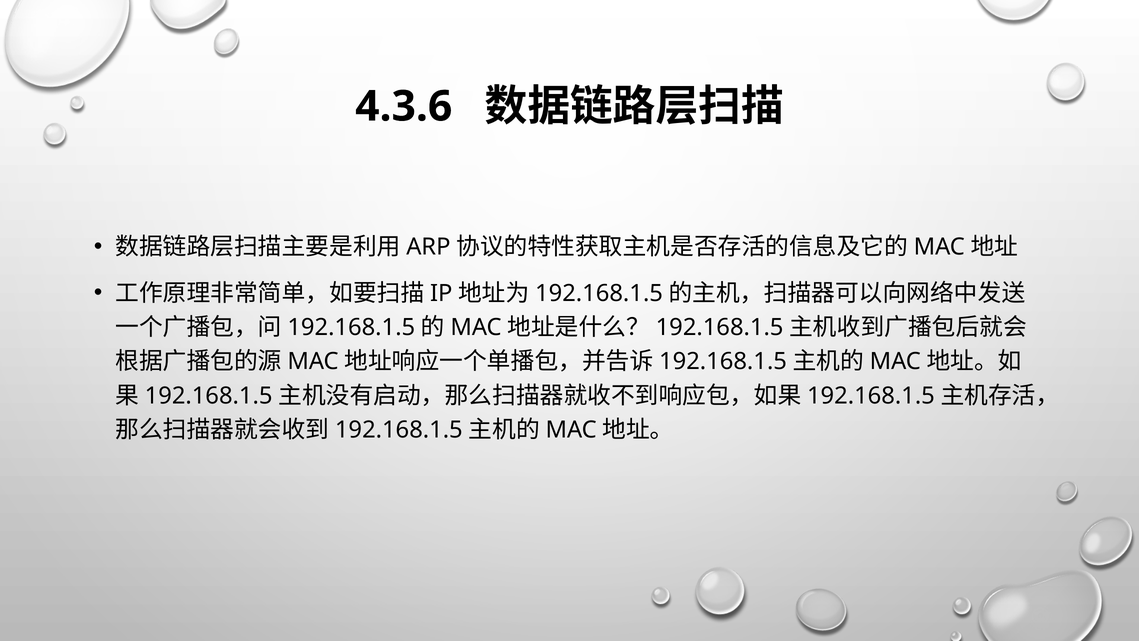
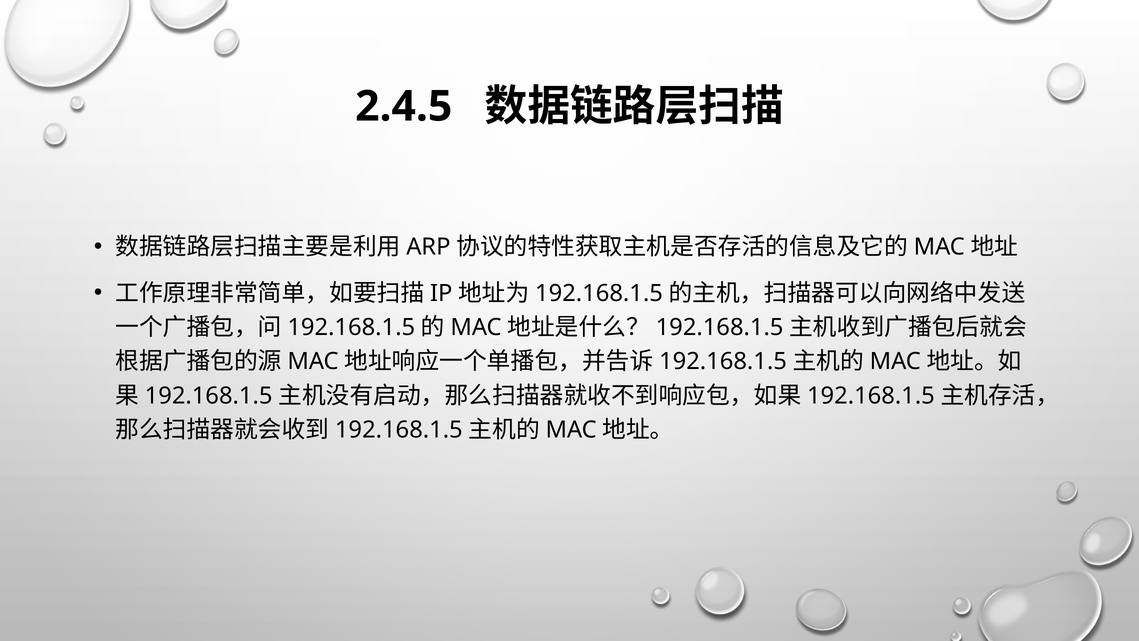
4.3.6: 4.3.6 -> 2.4.5 (404, 106)
